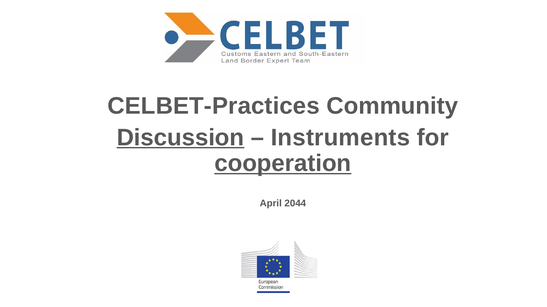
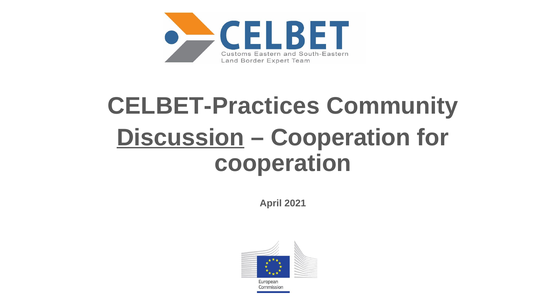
Instruments: Instruments -> Cooperation (341, 138)
cooperation underline: present -> none (283, 164)
2044: 2044 -> 2021 (295, 204)
